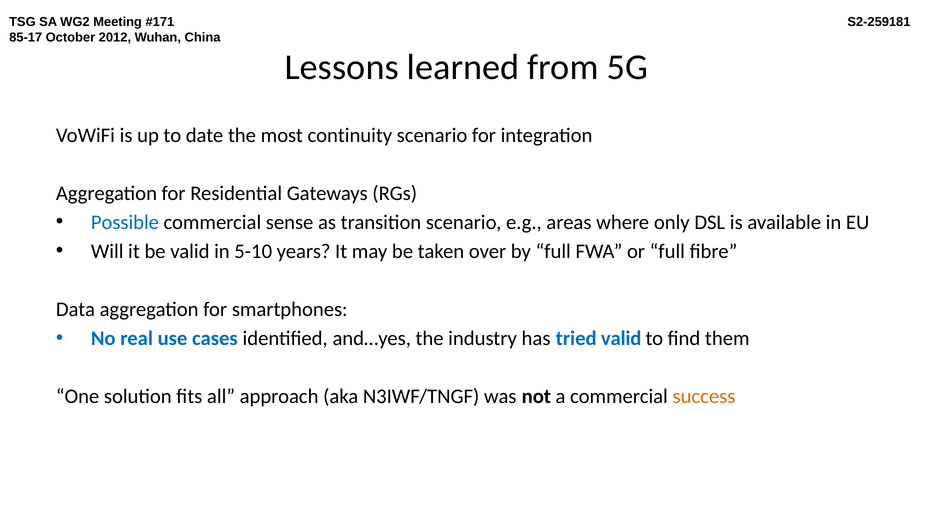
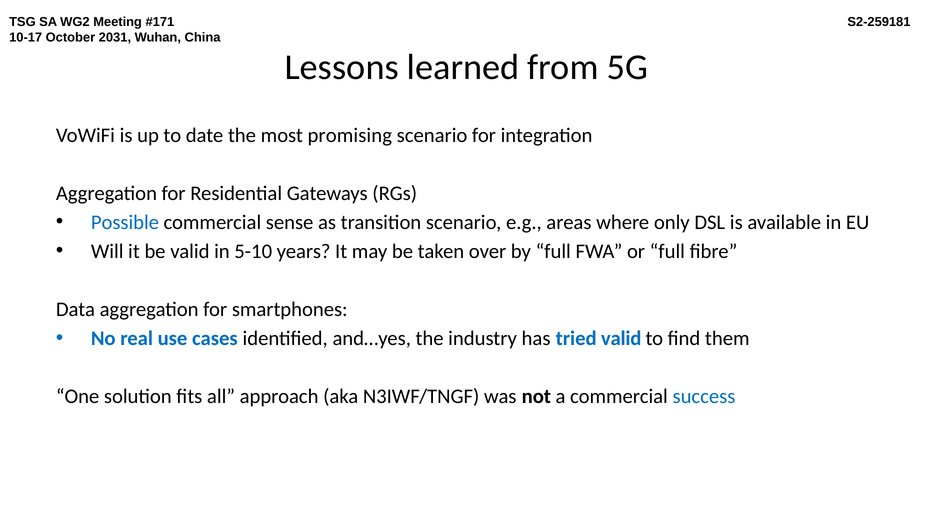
85-17: 85-17 -> 10-17 (26, 38)
2012: 2012 -> 2031 (115, 38)
continuity: continuity -> promising (350, 135)
success colour: orange -> blue (704, 396)
